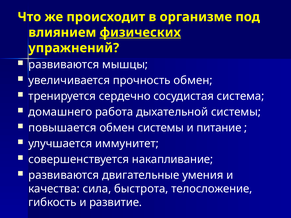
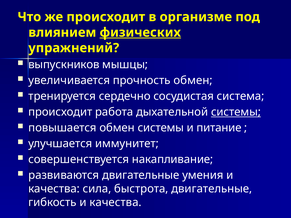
развиваются: развиваются -> выпускников (64, 65)
домашнего: домашнего -> происходит (60, 112)
системы underline: none -> present (236, 112)
быстрота телосложение: телосложение -> двигательные (212, 189)
гибкость и развитие: развитие -> качества (116, 203)
